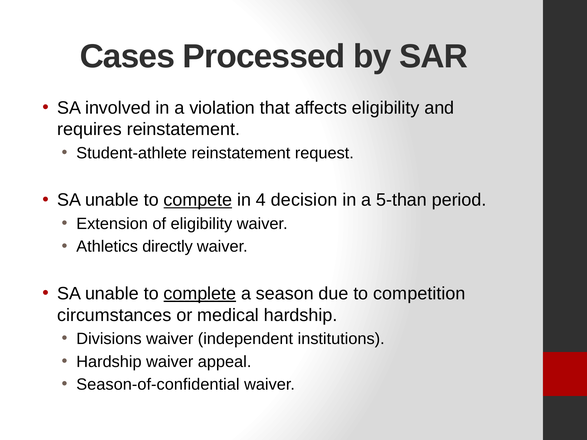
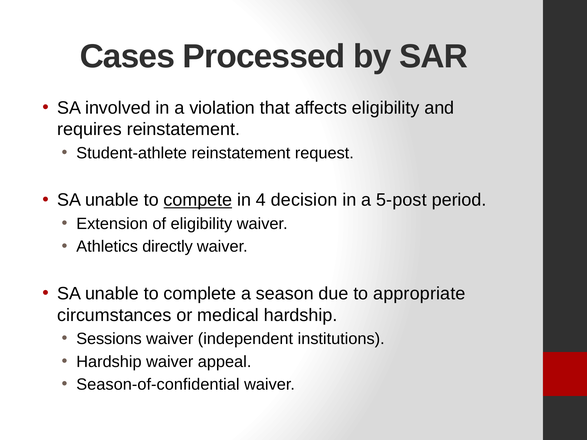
5-than: 5-than -> 5-post (401, 200)
complete underline: present -> none (200, 294)
competition: competition -> appropriate (419, 294)
Divisions: Divisions -> Sessions (109, 339)
